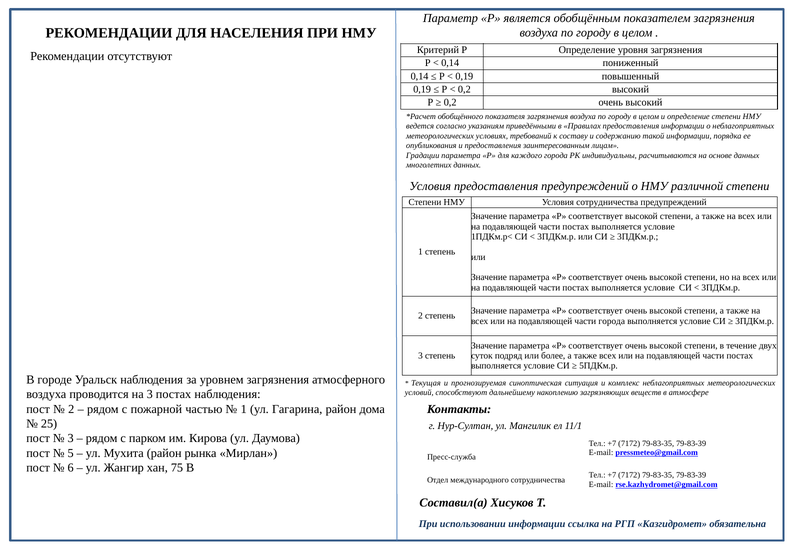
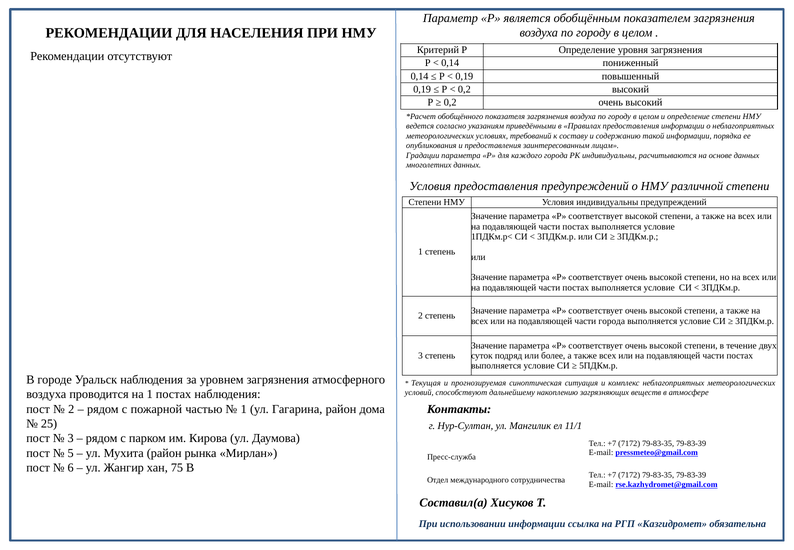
Условия сотрудничества: сотрудничества -> индивидуальны (607, 202)
на 3: 3 -> 1 (150, 394)
